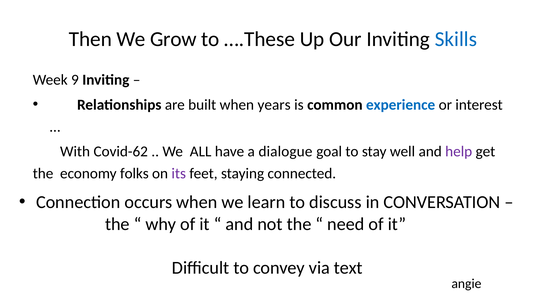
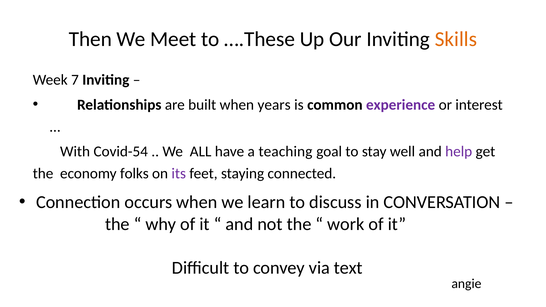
Grow: Grow -> Meet (173, 39)
Skills colour: blue -> orange (456, 39)
9: 9 -> 7 (75, 80)
experience colour: blue -> purple (401, 105)
Covid-62: Covid-62 -> Covid-54 (121, 152)
dialogue: dialogue -> teaching (285, 152)
need: need -> work (346, 224)
